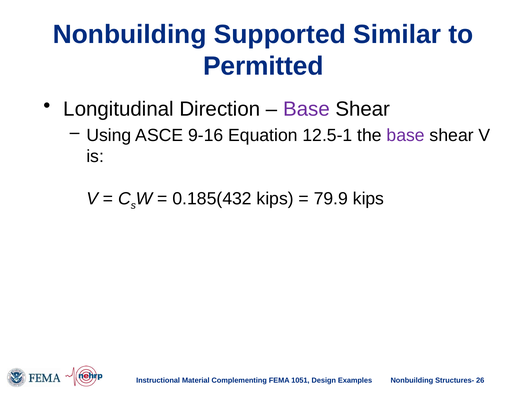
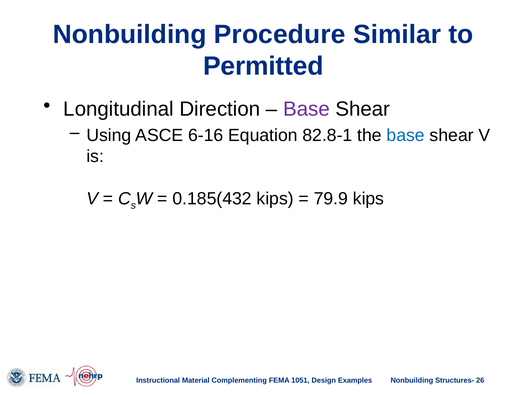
Supported: Supported -> Procedure (280, 35)
9-16: 9-16 -> 6-16 (206, 135)
12.5-1: 12.5-1 -> 82.8-1 (327, 135)
base colour: purple -> blue (406, 135)
